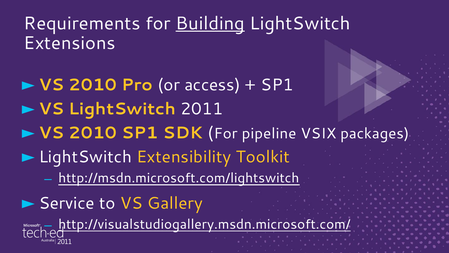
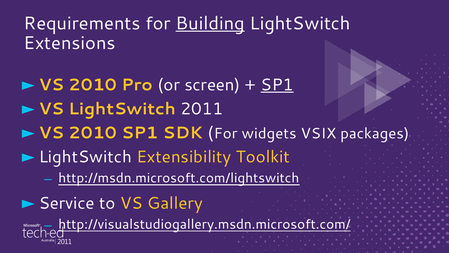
access: access -> screen (212, 85)
SP1 underline: none -> present (277, 85)
pipeline: pipeline -> widgets (269, 133)
